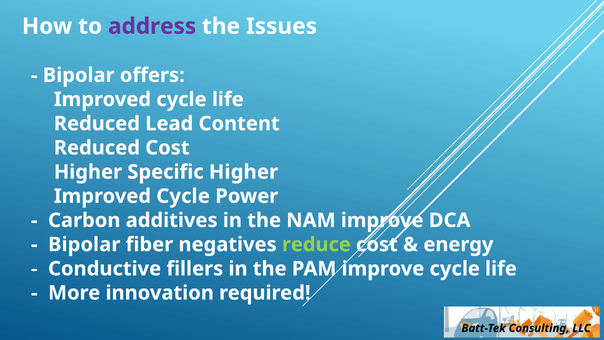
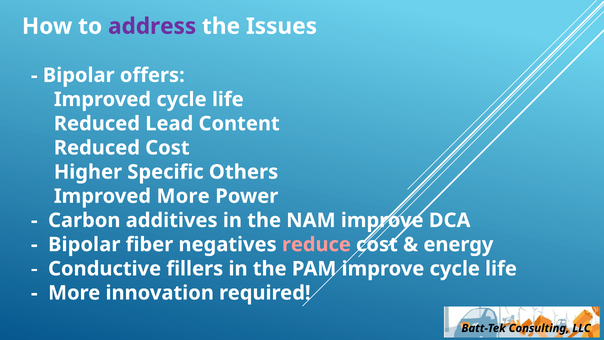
Specific Higher: Higher -> Others (244, 172)
Cycle: Cycle -> More (183, 196)
reduce colour: light green -> pink (316, 244)
